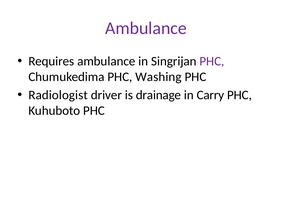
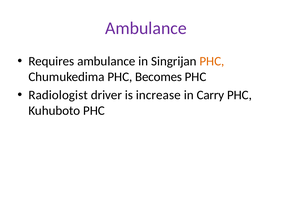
PHC colour: purple -> orange (212, 61)
Washing: Washing -> Becomes (159, 77)
drainage: drainage -> increase (158, 95)
